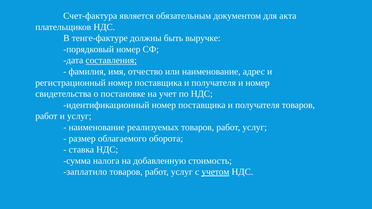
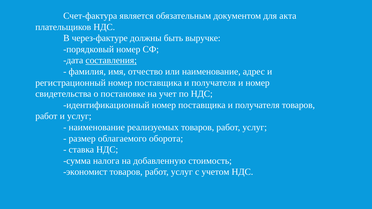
тенге-фактуре: тенге-фактуре -> через-фактуре (100, 38)
заплатило: заплатило -> экономист (85, 172)
учетом underline: present -> none (215, 172)
